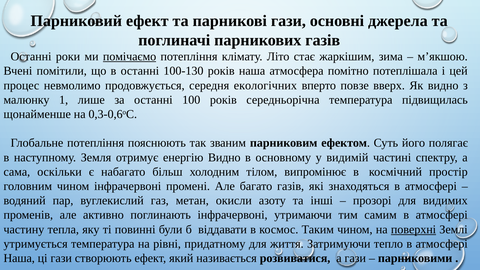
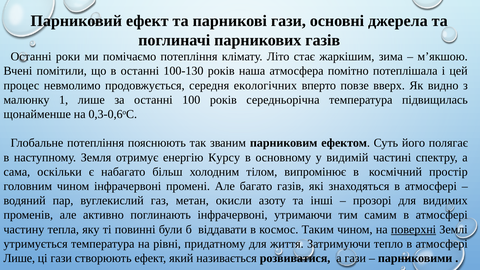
помічаємо underline: present -> none (130, 57)
енергію Видно: Видно -> Курсу (224, 157)
Наша: Наша -> Лише (19, 258)
